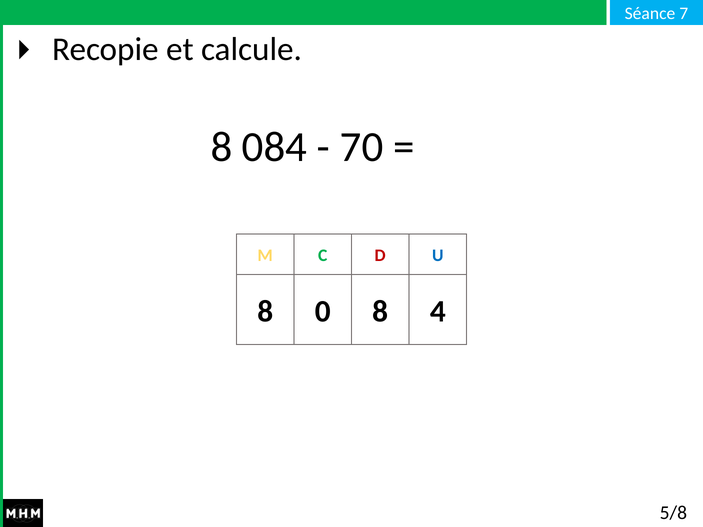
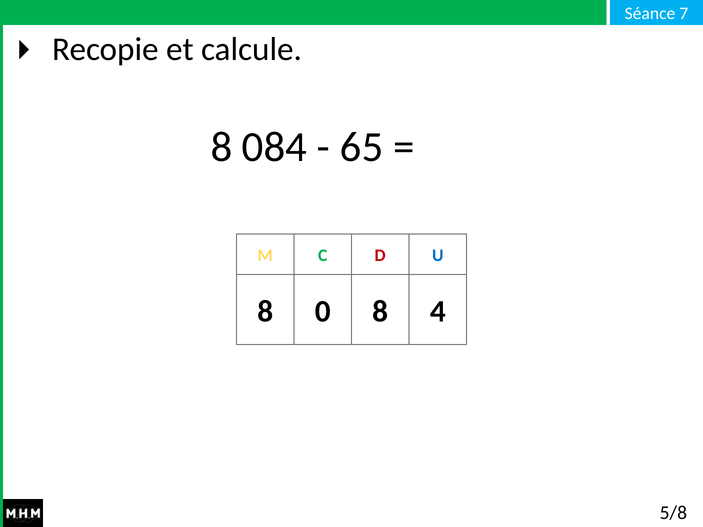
70: 70 -> 65 (362, 147)
